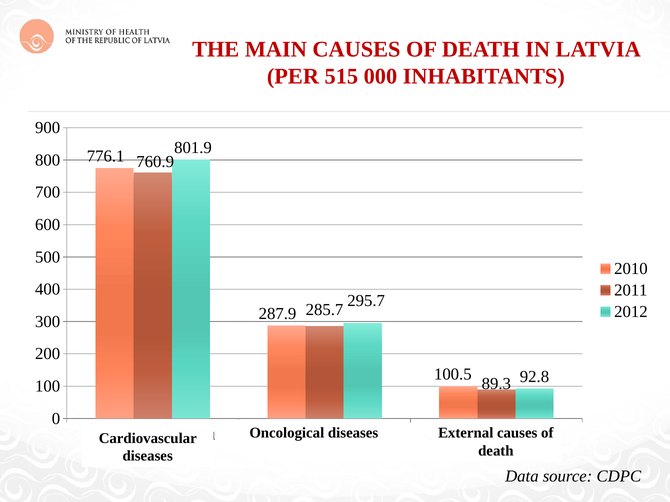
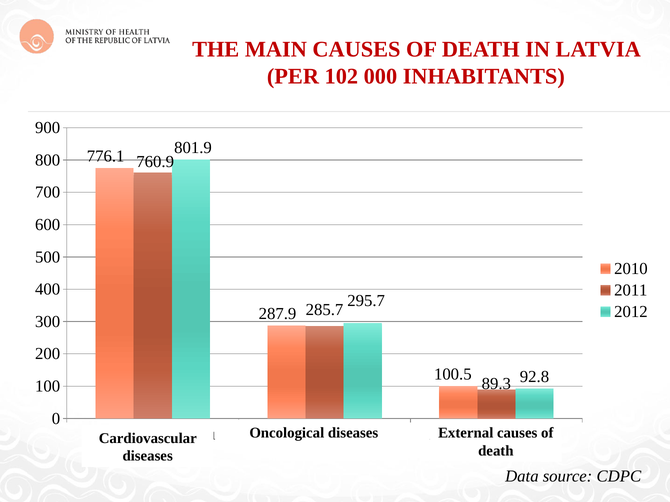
515: 515 -> 102 (341, 76)
